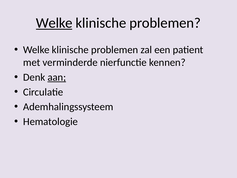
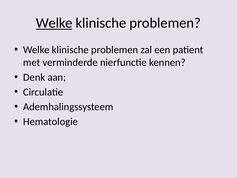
aan underline: present -> none (57, 77)
